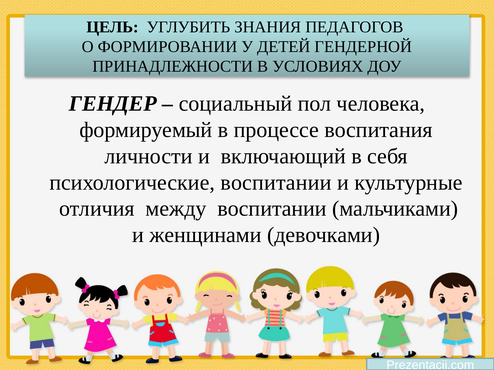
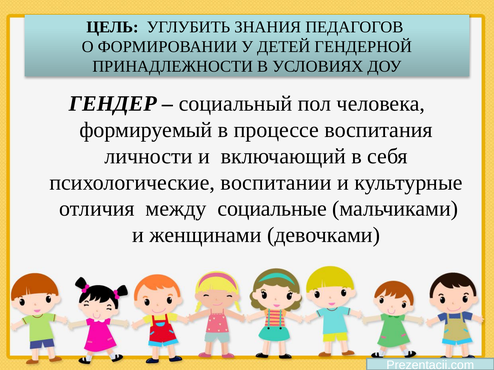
между воспитании: воспитании -> социальные (272, 209)
